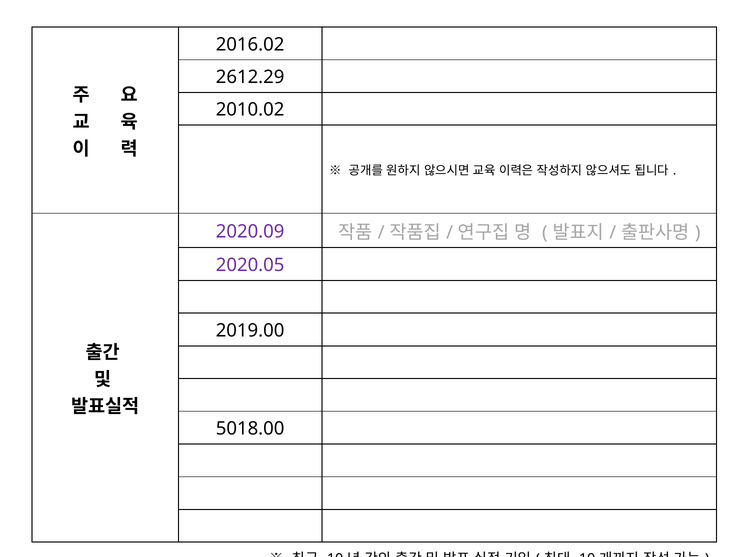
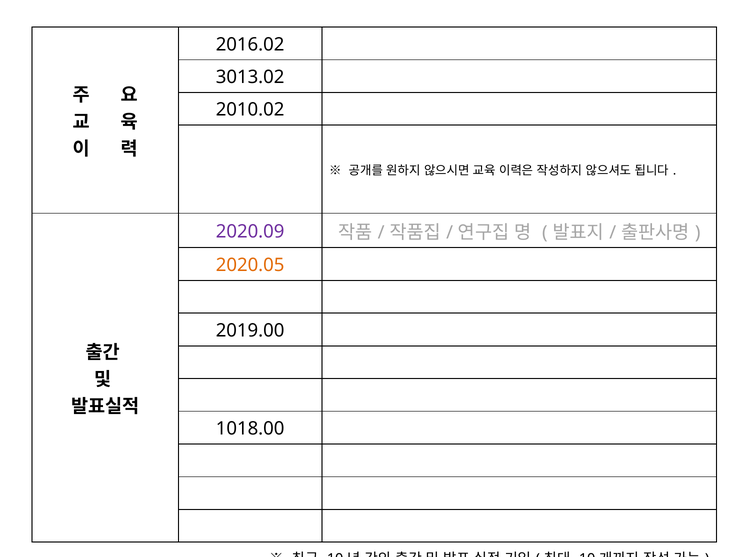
2612.29: 2612.29 -> 3013.02 (250, 77)
2020.05 colour: purple -> orange (250, 265)
5018.00: 5018.00 -> 1018.00 (250, 429)
